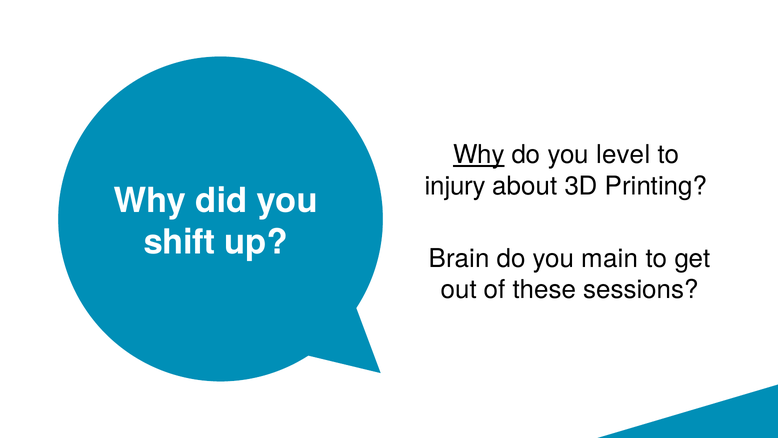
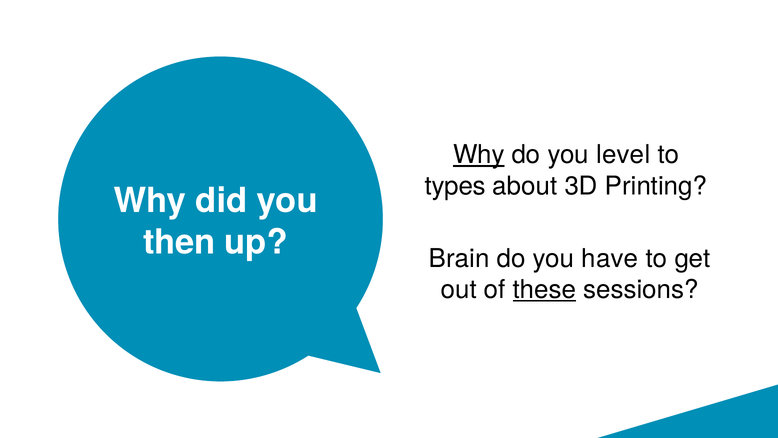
injury: injury -> types (455, 186)
shift: shift -> then (179, 242)
main: main -> have (610, 258)
these underline: none -> present (544, 290)
